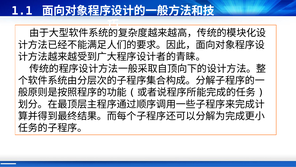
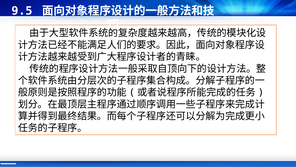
1.1: 1.1 -> 9.5 (22, 11)
